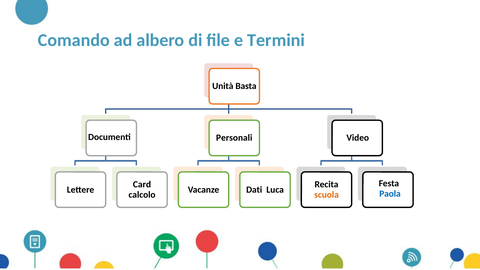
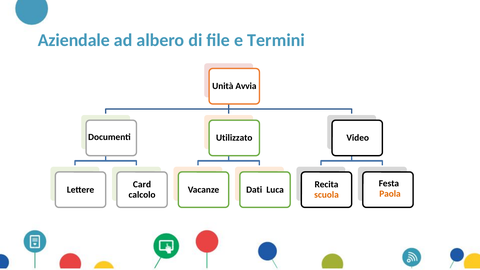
Comando: Comando -> Aziendale (74, 40)
Basta: Basta -> Avvia (246, 86)
Personali: Personali -> Utilizzato (234, 138)
Paola colour: blue -> orange (390, 194)
